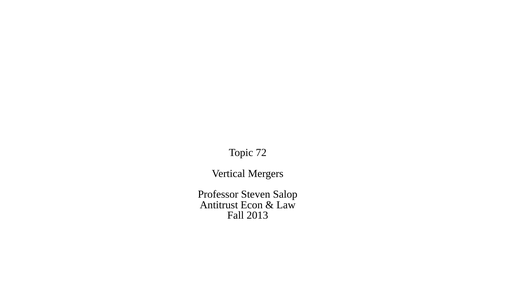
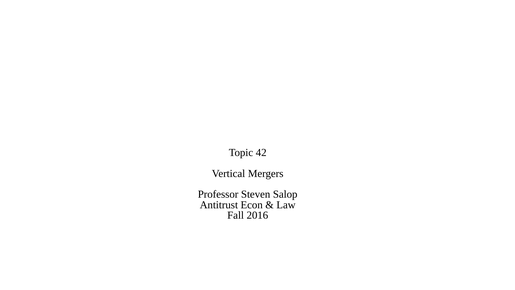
72: 72 -> 42 (261, 152)
2013: 2013 -> 2016 (257, 215)
